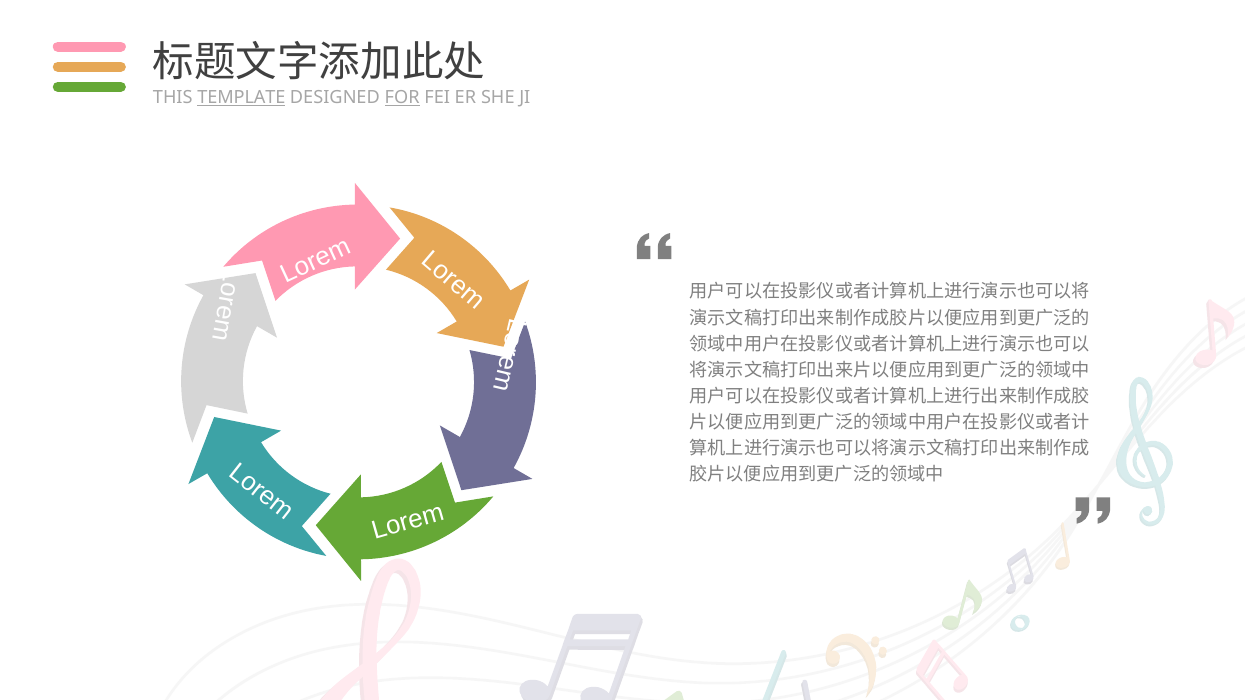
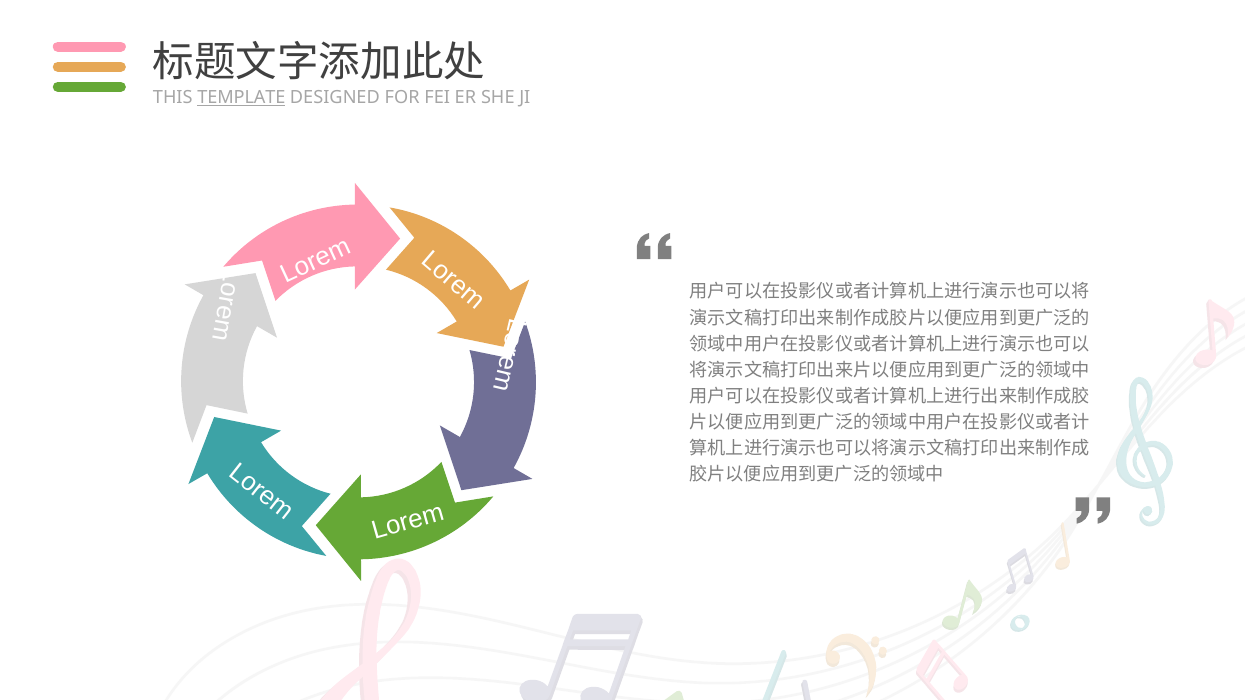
FOR underline: present -> none (402, 97)
